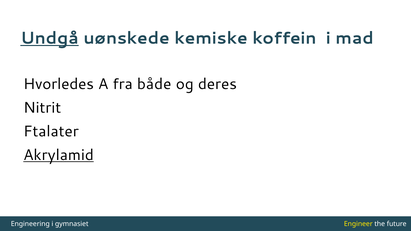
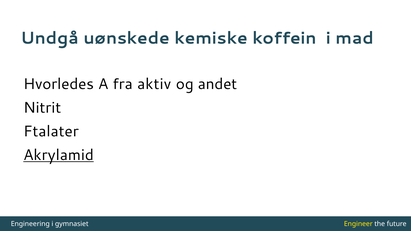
Undgå underline: present -> none (50, 38)
både: både -> aktiv (154, 84)
deres: deres -> andet (217, 84)
